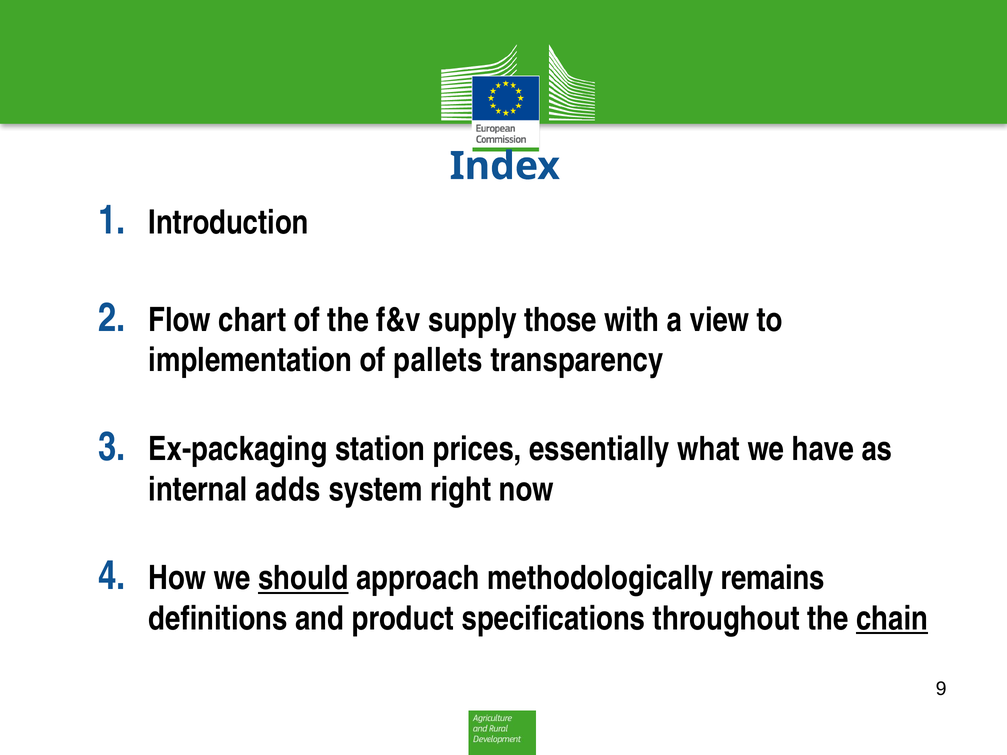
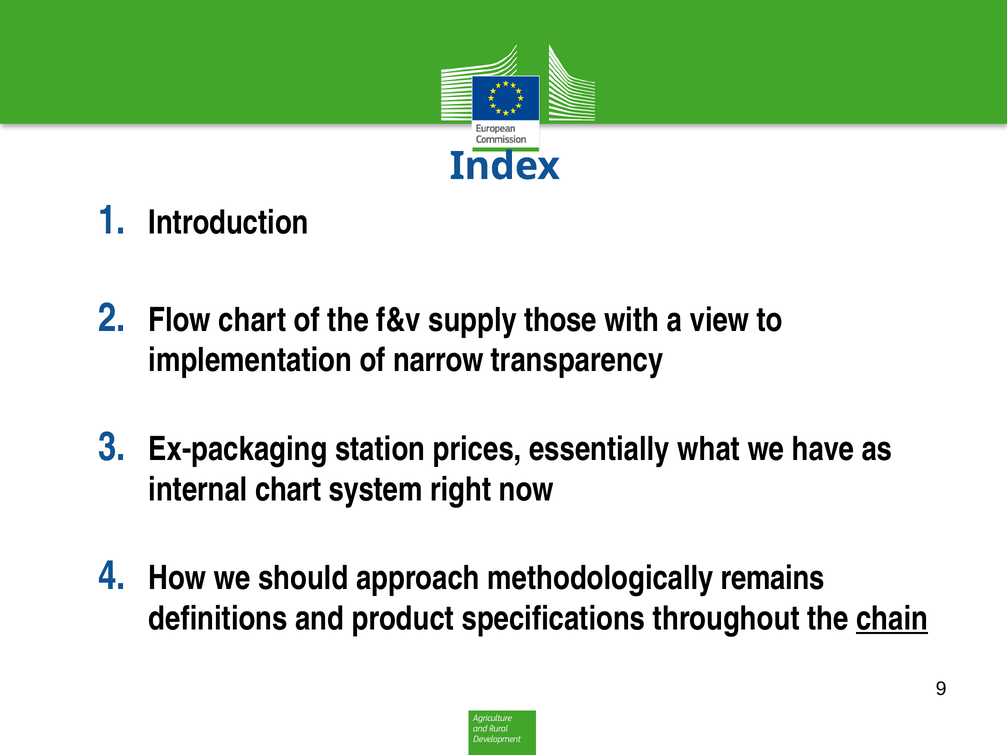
pallets: pallets -> narrow (438, 360)
internal adds: adds -> chart (288, 490)
should underline: present -> none (303, 579)
